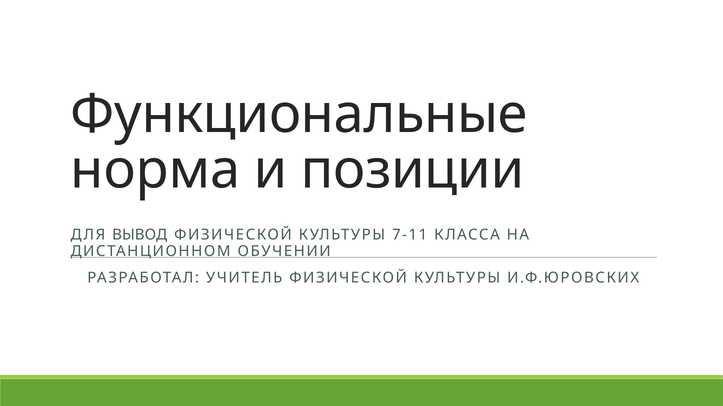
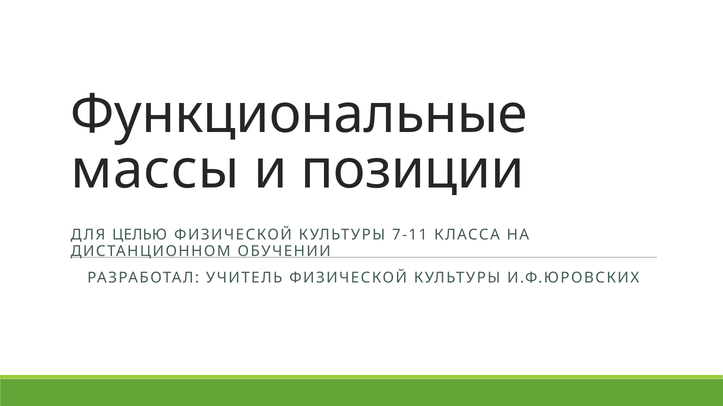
норма: норма -> массы (155, 170)
ВЫВОД: ВЫВОД -> ЦЕЛЬЮ (140, 235)
